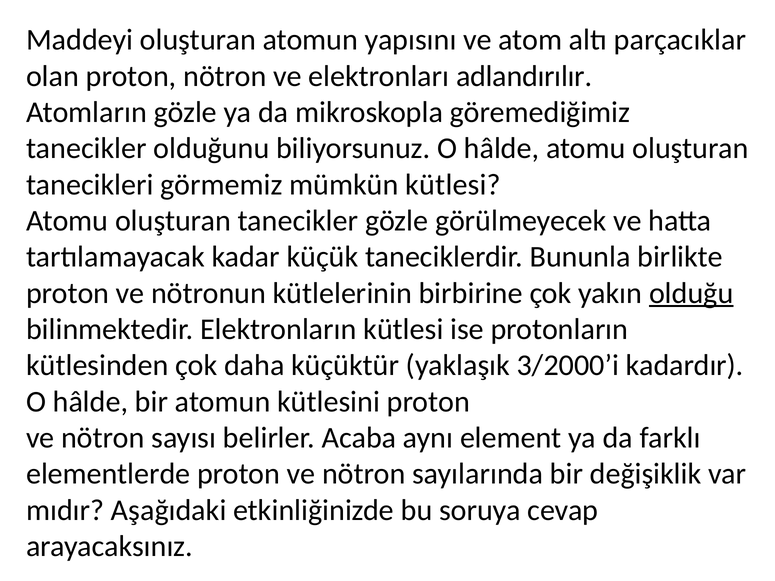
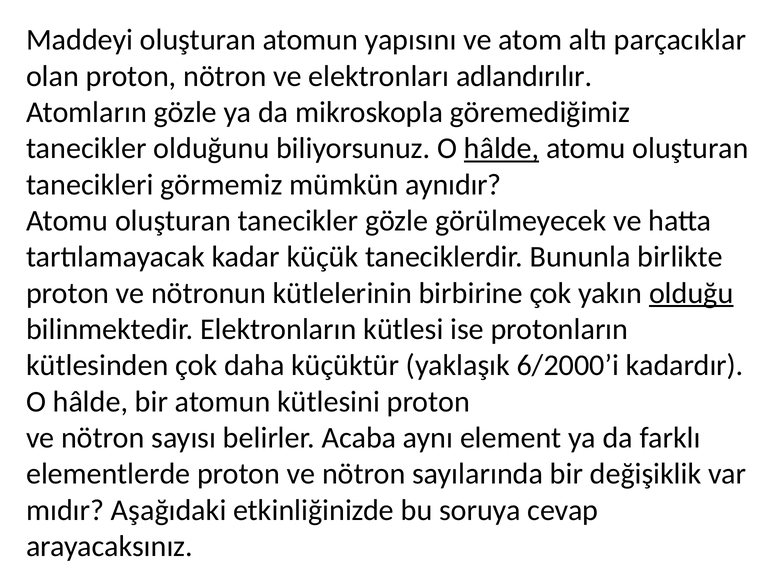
hâlde underline: none -> present (502, 149)
mümkün kütlesi: kütlesi -> aynıdır (453, 185)
3/2000’i: 3/2000’i -> 6/2000’i (568, 366)
